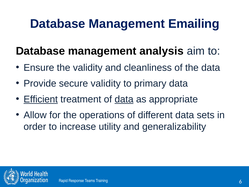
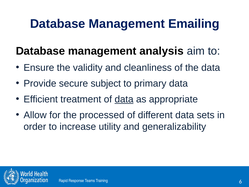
secure validity: validity -> subject (106, 83)
Efficient underline: present -> none (41, 99)
operations: operations -> processed (102, 115)
